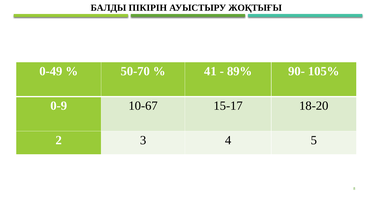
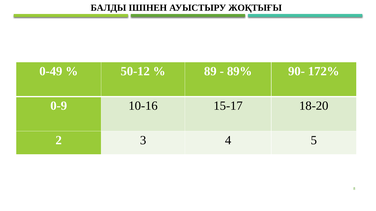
ПІКІРІН: ПІКІРІН -> ІШІНЕН (148, 8)
50-70: 50-70 -> 50-12 (135, 71)
41: 41 -> 89 (210, 71)
105%: 105% -> 172% (324, 71)
10-67: 10-67 -> 10-16 (143, 106)
